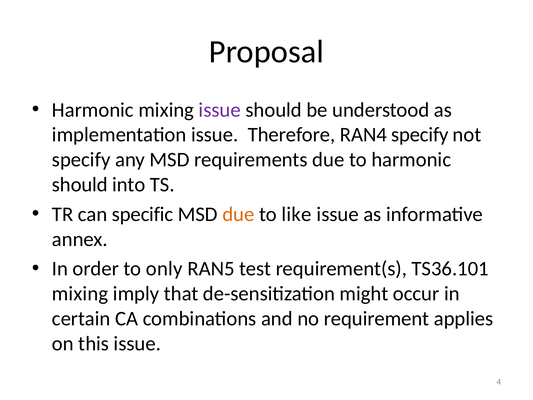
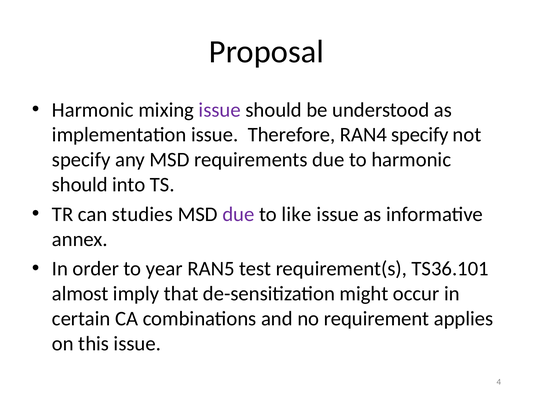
specific: specific -> studies (142, 214)
due colour: orange -> purple (238, 214)
only: only -> year (164, 269)
mixing: mixing -> almost (80, 294)
